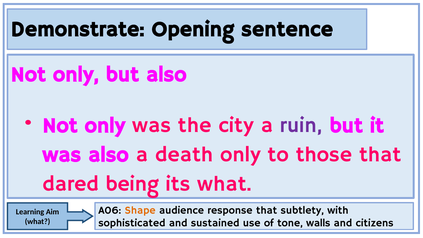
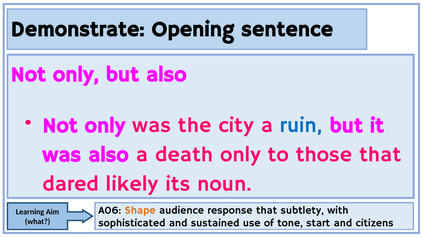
ruin colour: purple -> blue (301, 125)
being: being -> likely (132, 184)
its what: what -> noun (225, 184)
walls: walls -> start (318, 223)
